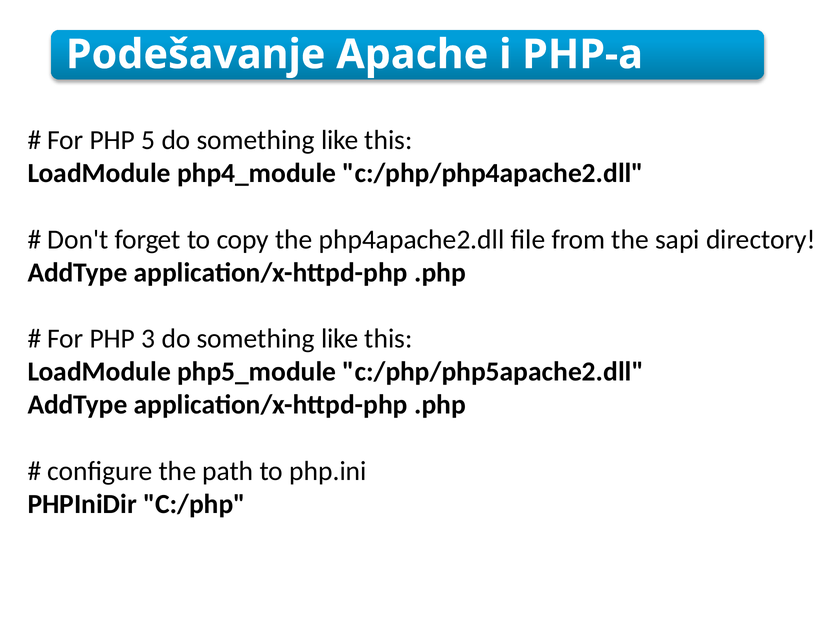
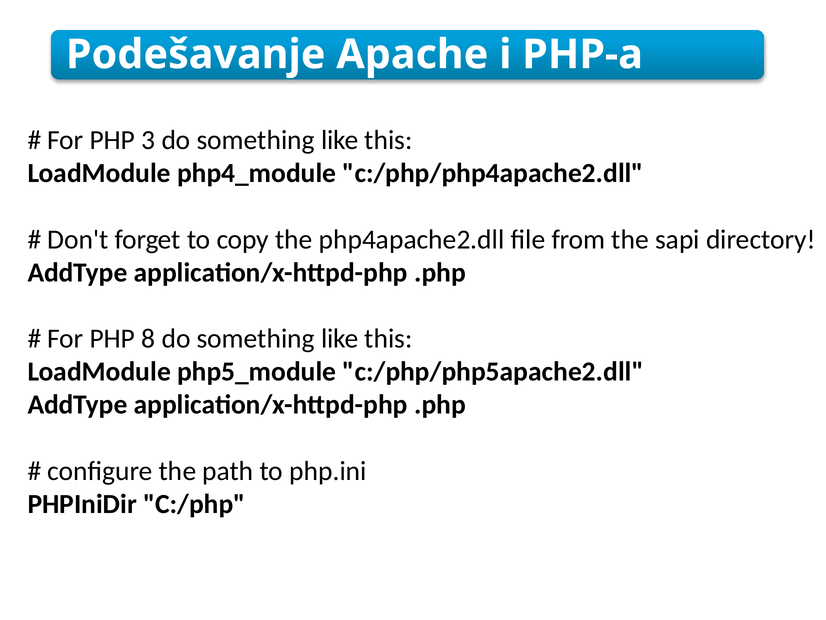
5: 5 -> 3 (148, 140)
3: 3 -> 8 (148, 338)
